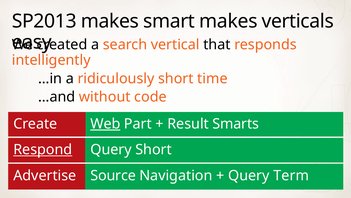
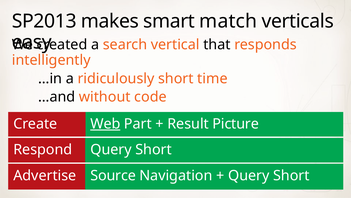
smart makes: makes -> match (228, 21)
Smarts: Smarts -> Picture (236, 123)
Respond underline: present -> none (43, 149)
Term: Term -> Short (291, 175)
